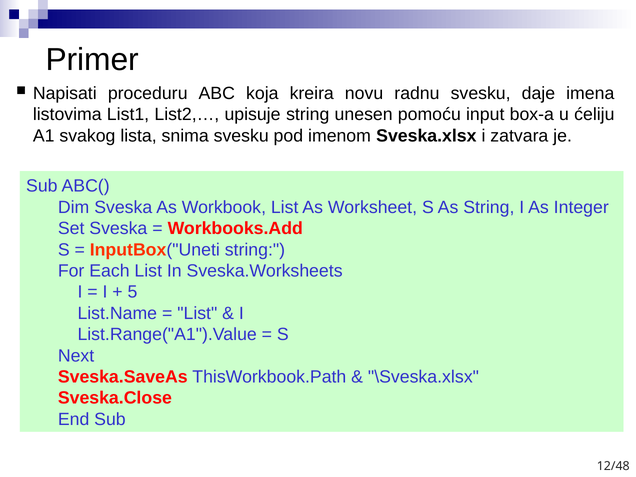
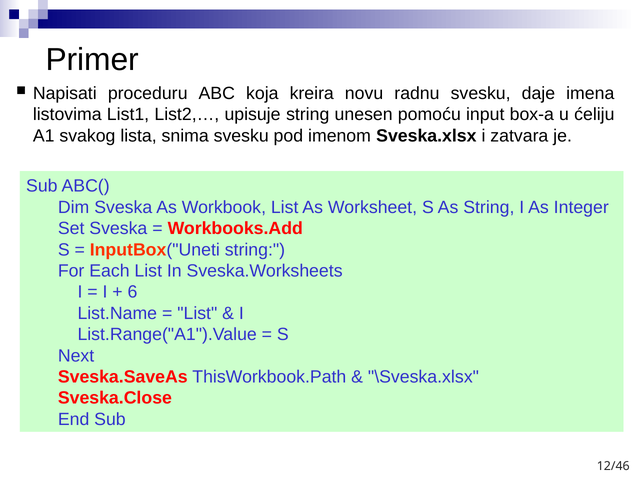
5: 5 -> 6 (133, 292)
12/48: 12/48 -> 12/46 (613, 466)
